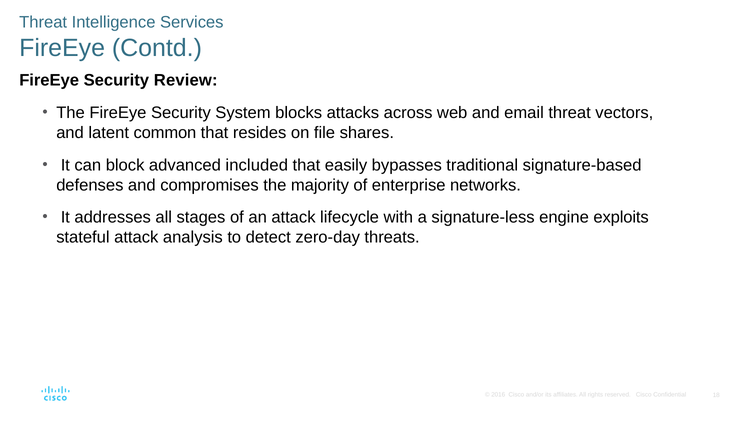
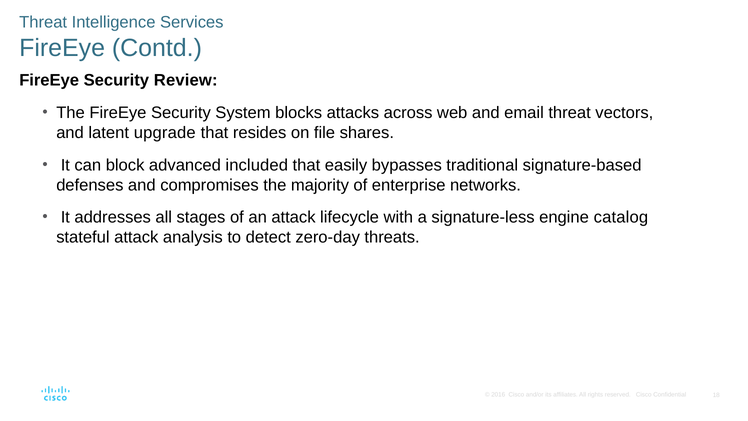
common: common -> upgrade (165, 133)
exploits: exploits -> catalog (621, 217)
